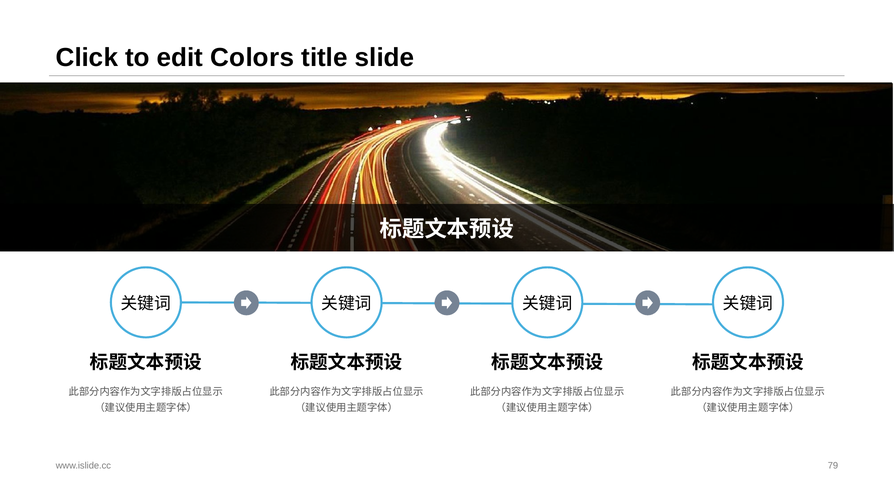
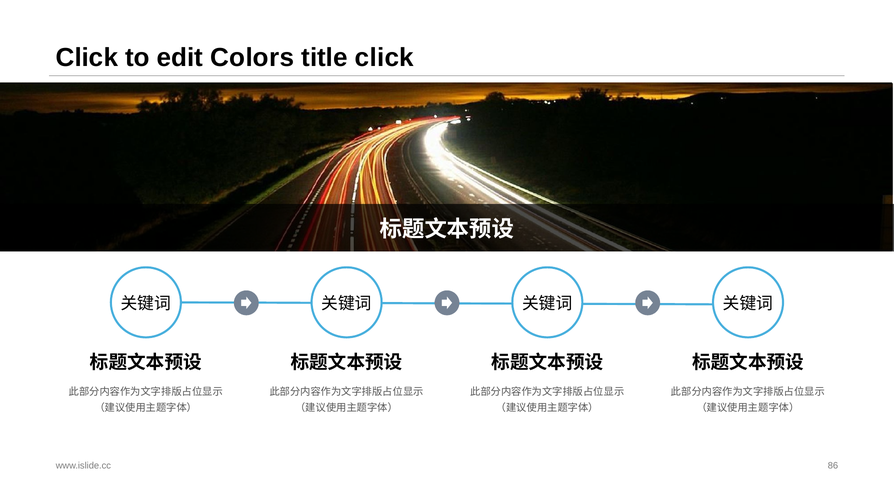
title slide: slide -> click (384, 58)
79: 79 -> 86 (833, 466)
